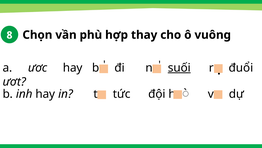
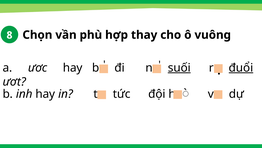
đuổi underline: none -> present (241, 68)
